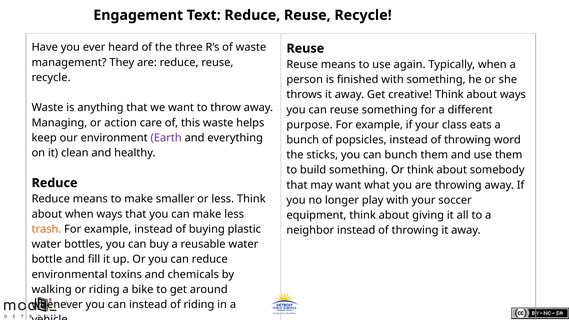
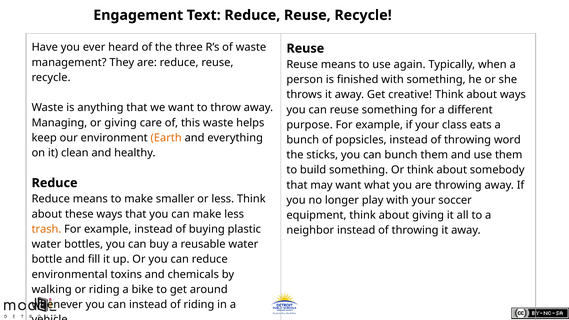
or action: action -> giving (121, 123)
Earth colour: purple -> orange (166, 138)
about when: when -> these (79, 214)
